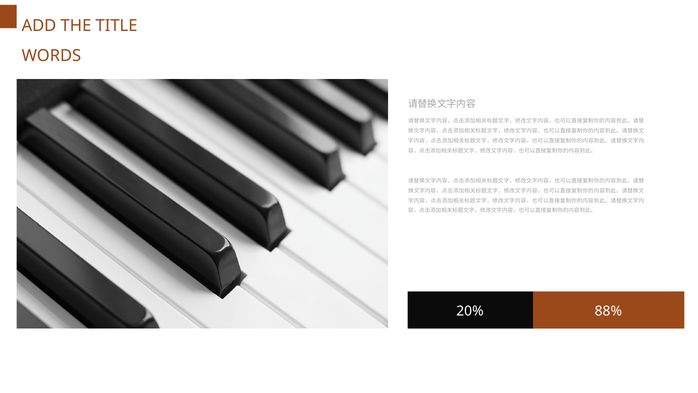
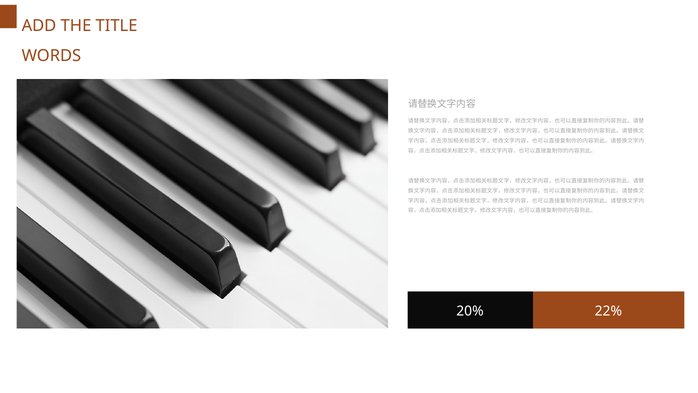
88%: 88% -> 22% (608, 311)
